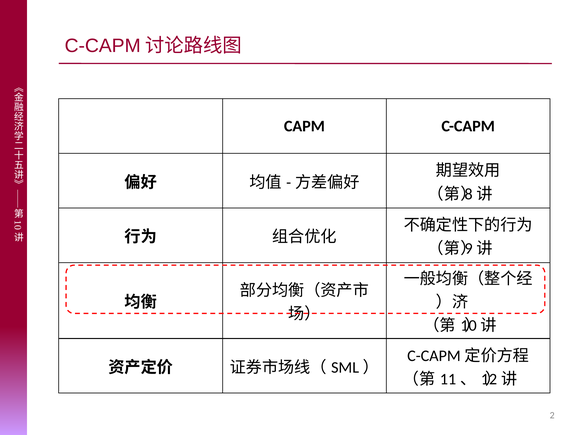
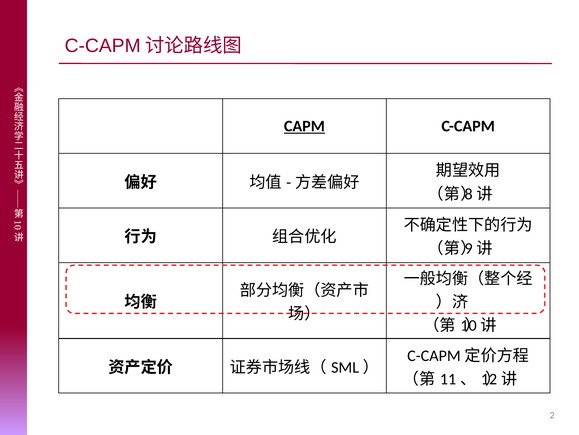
CAPM underline: none -> present (304, 126)
